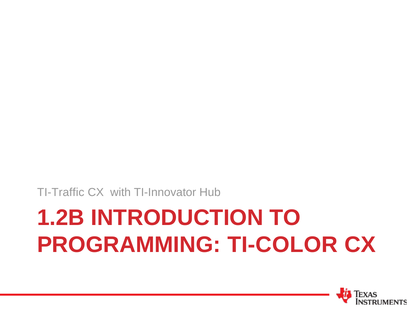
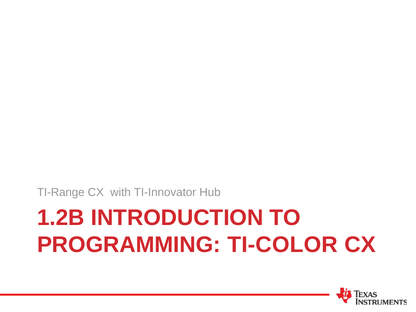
TI-Traffic: TI-Traffic -> TI-Range (61, 192)
